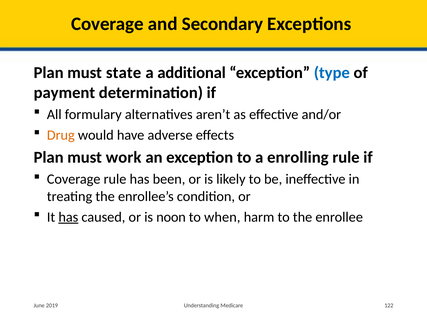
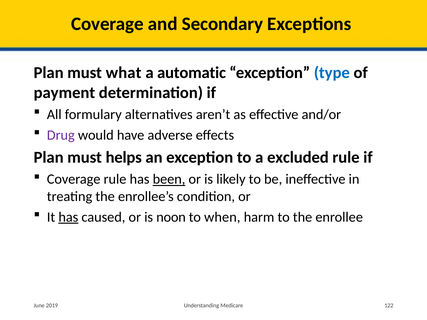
state: state -> what (124, 73)
additional: additional -> automatic (192, 73)
Drug colour: orange -> purple (61, 135)
work: work -> helps (124, 158)
enrolling: enrolling -> excluded (298, 158)
been underline: none -> present (169, 179)
